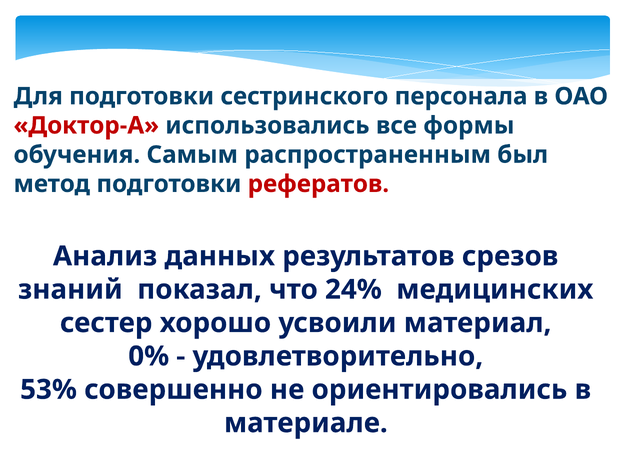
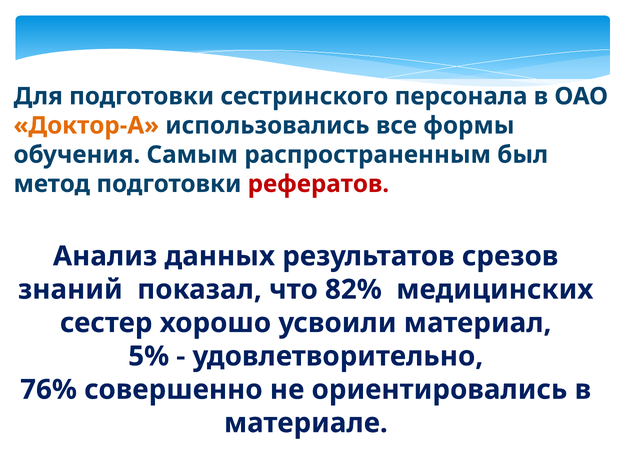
Доктор-А colour: red -> orange (86, 125)
24%: 24% -> 82% (353, 289)
0%: 0% -> 5% (149, 356)
53%: 53% -> 76% (49, 389)
